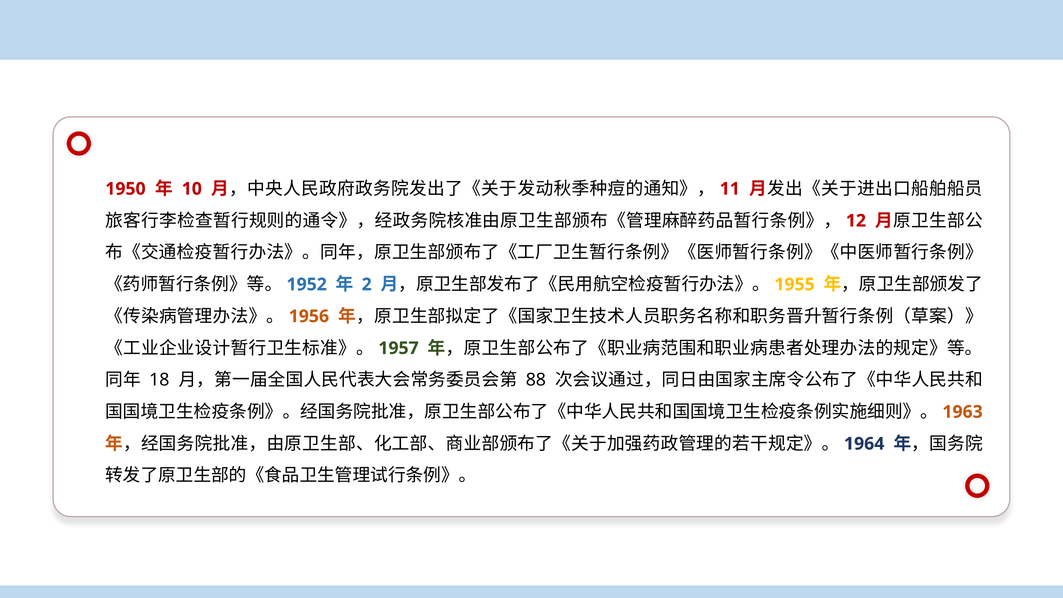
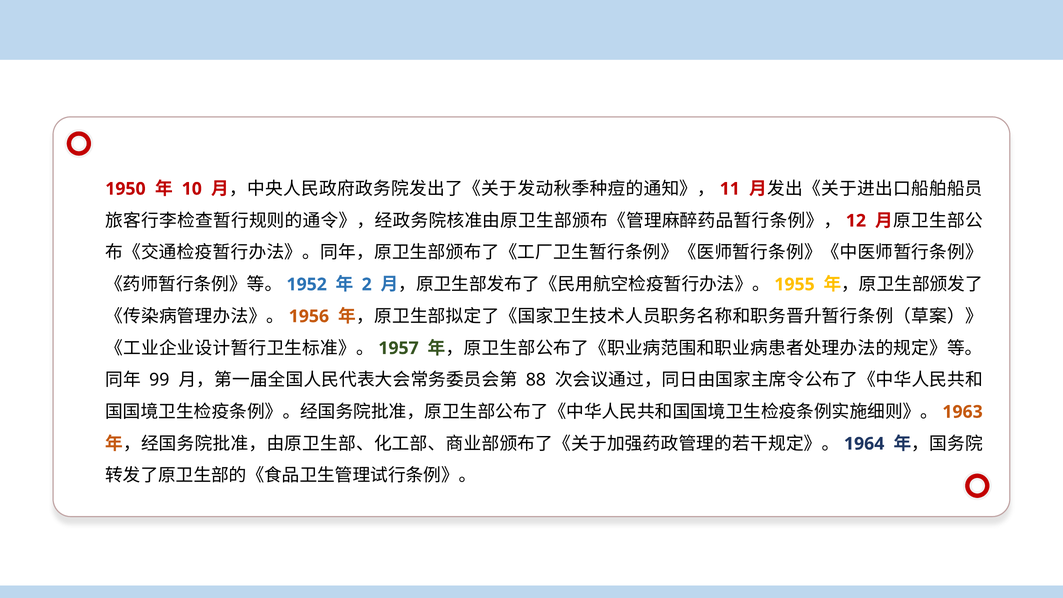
18: 18 -> 99 (159, 380)
